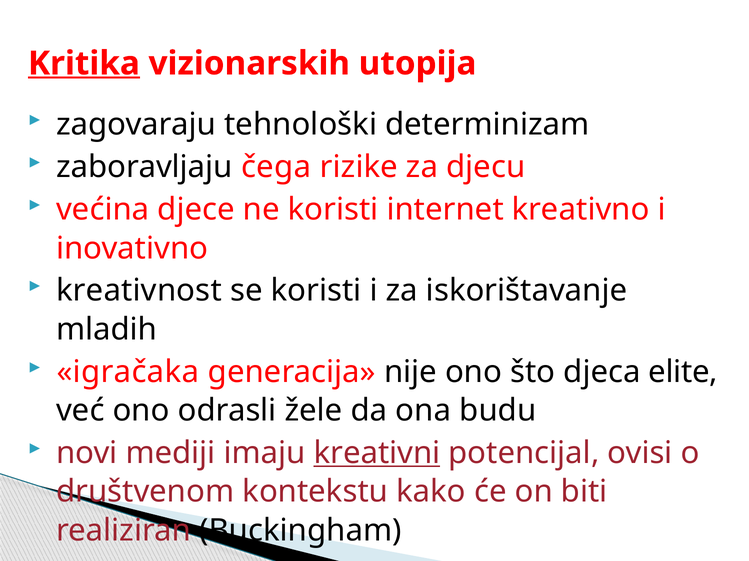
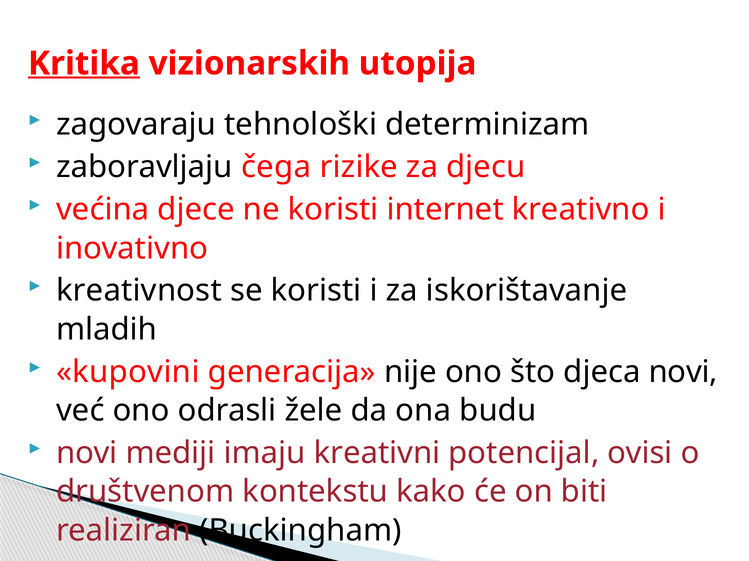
igračaka: igračaka -> kupovini (128, 372)
djeca elite: elite -> novi (683, 372)
kreativni underline: present -> none (377, 453)
